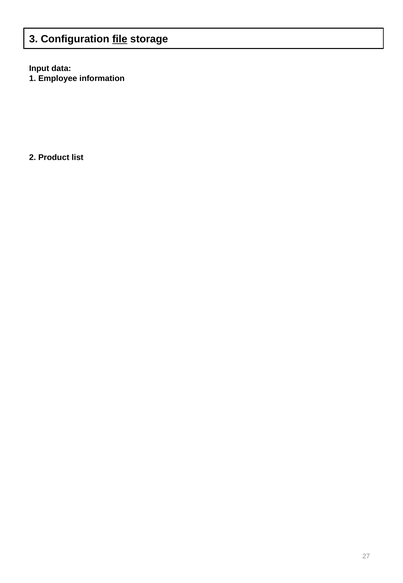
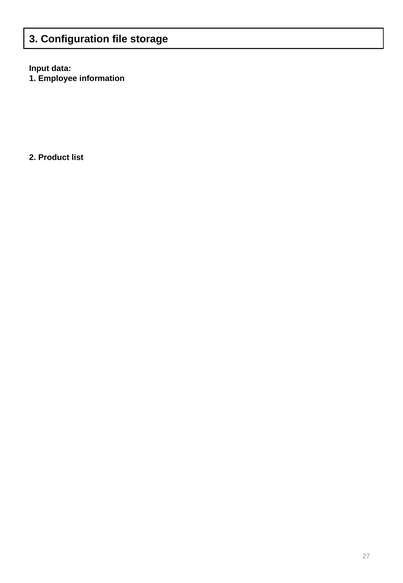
file underline: present -> none (120, 39)
